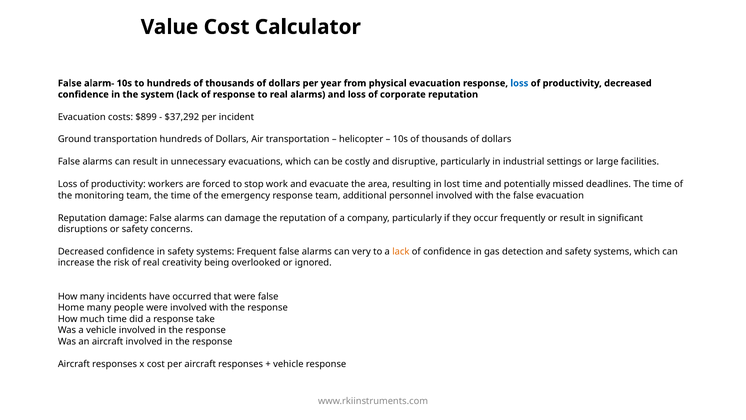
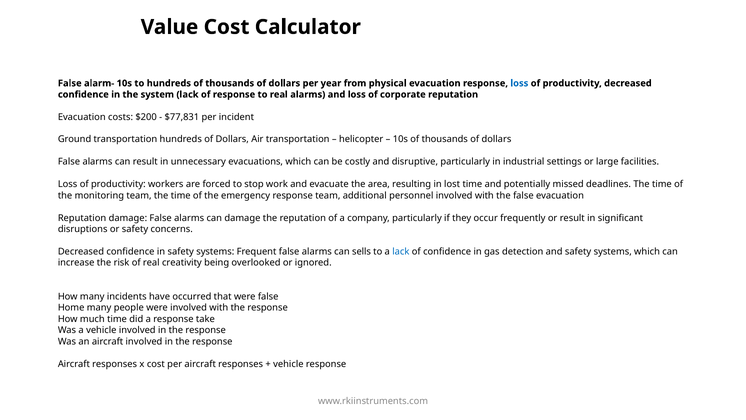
$899: $899 -> $200 (146, 117)
$37,292: $37,292 -> $77,831 (182, 117)
very: very -> sells (361, 251)
lack colour: orange -> blue (401, 251)
